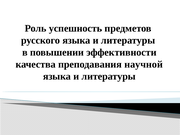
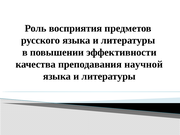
успешность: успешность -> восприятия (75, 28)
